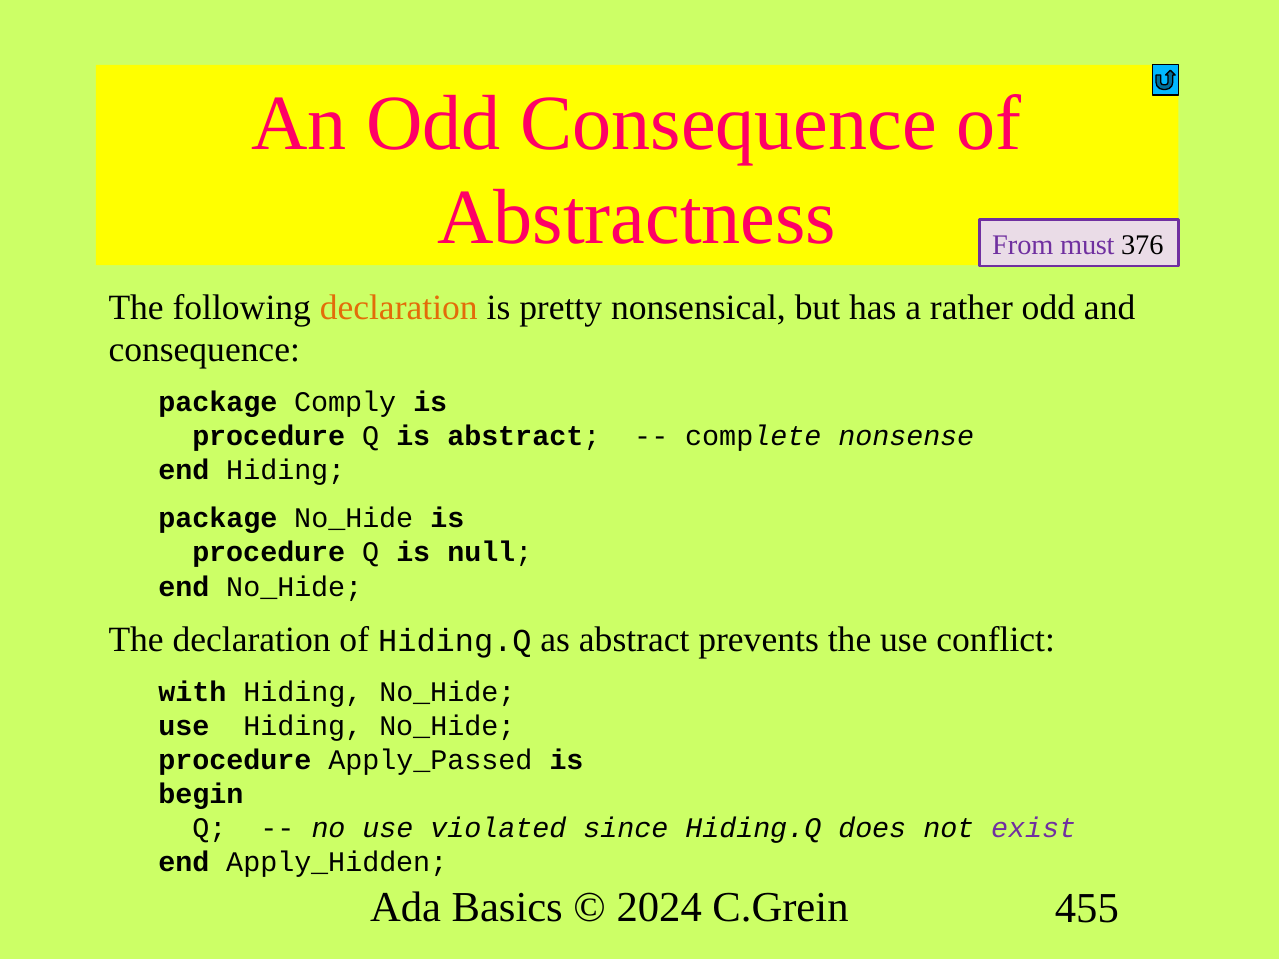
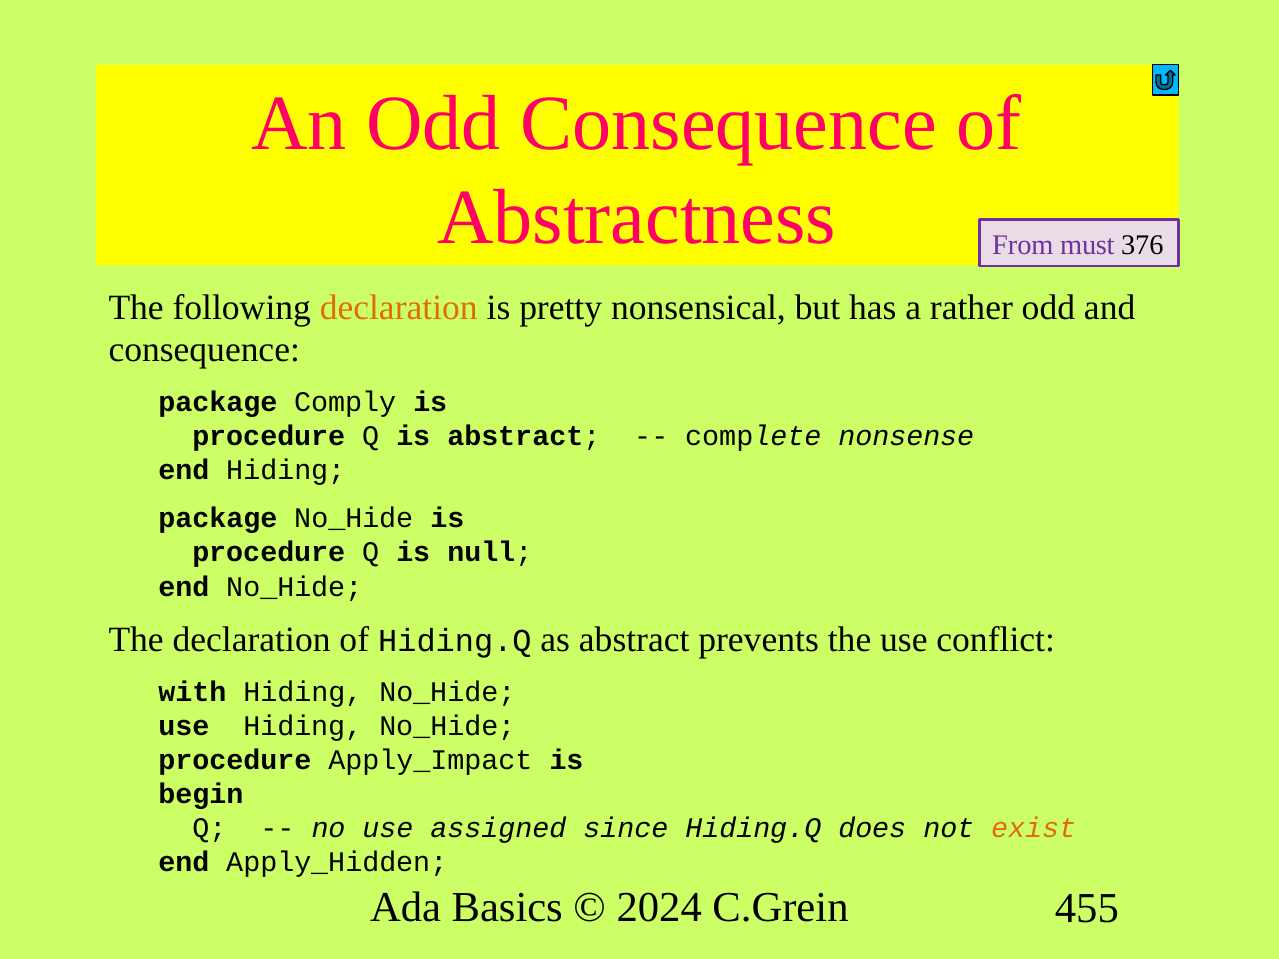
Apply_Passed: Apply_Passed -> Apply_Impact (430, 760)
violated: violated -> assigned (498, 828)
exist colour: purple -> orange (1034, 828)
